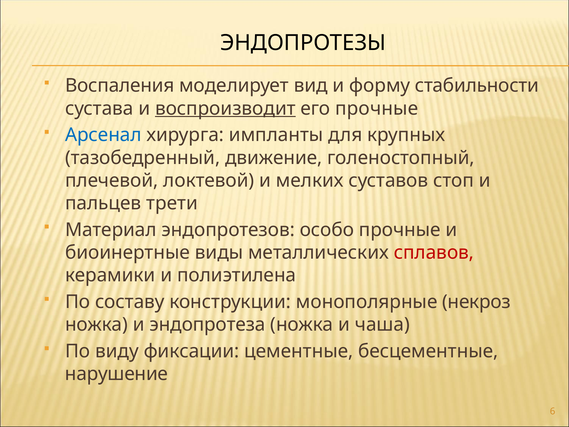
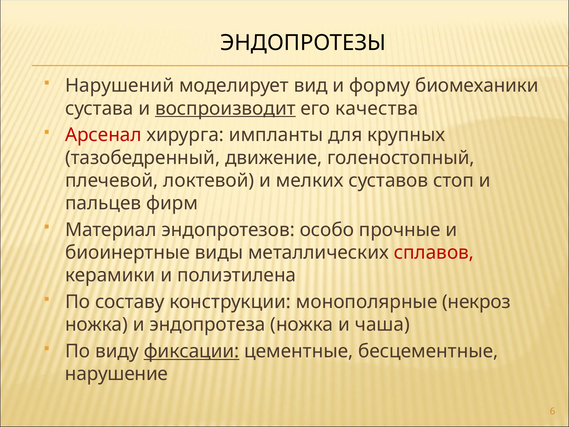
Воспаления: Воспаления -> Нарушений (120, 86)
стабильности: стабильности -> биомеханики (477, 86)
его прочные: прочные -> качества (377, 108)
Арсенал colour: blue -> red (103, 135)
трети: трети -> фирм (172, 203)
фиксации underline: none -> present (192, 351)
